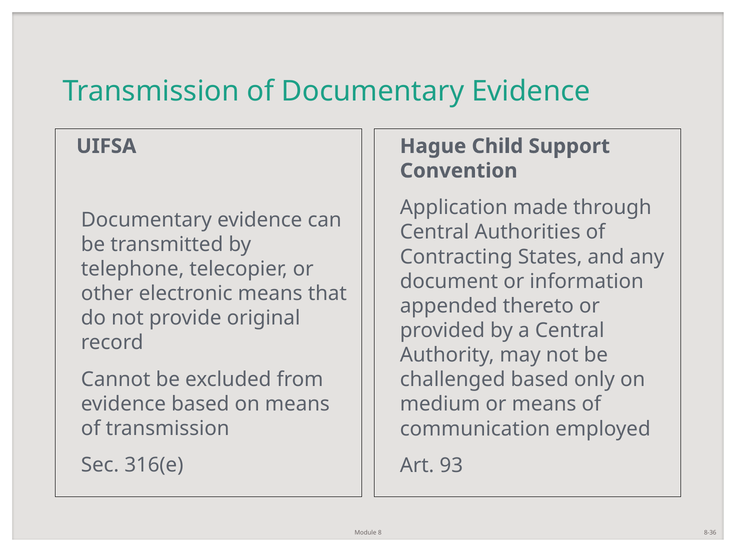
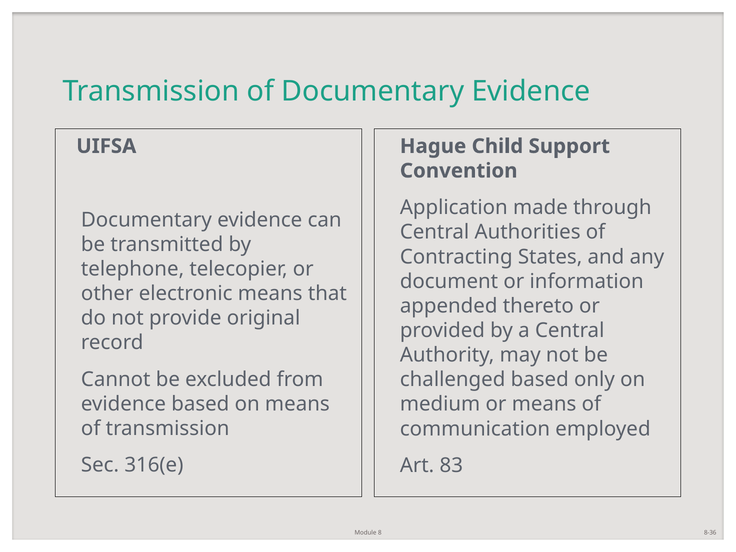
93: 93 -> 83 (451, 466)
